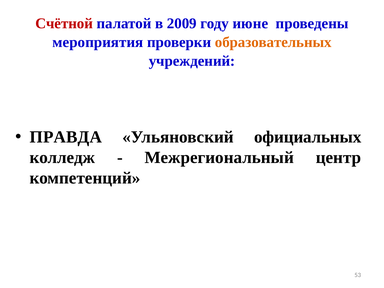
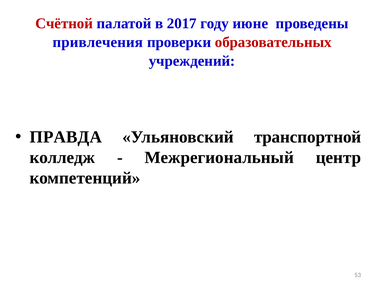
2009: 2009 -> 2017 (182, 24)
мероприятия: мероприятия -> привлечения (98, 42)
образовательных colour: orange -> red (273, 42)
официальных: официальных -> транспортной (308, 137)
